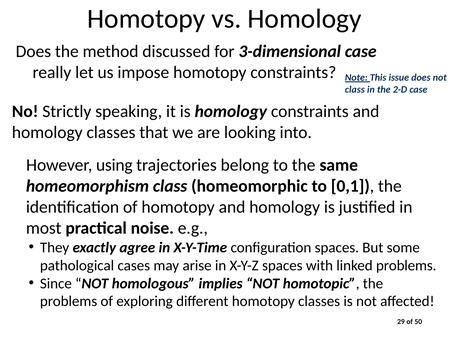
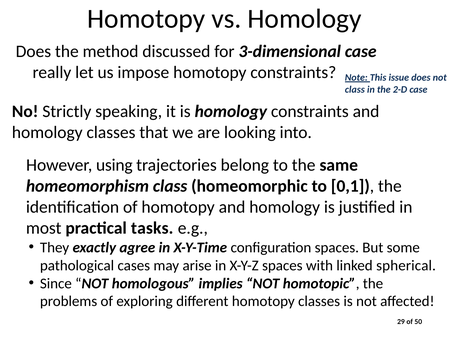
noise: noise -> tasks (152, 228)
linked problems: problems -> spherical (406, 265)
